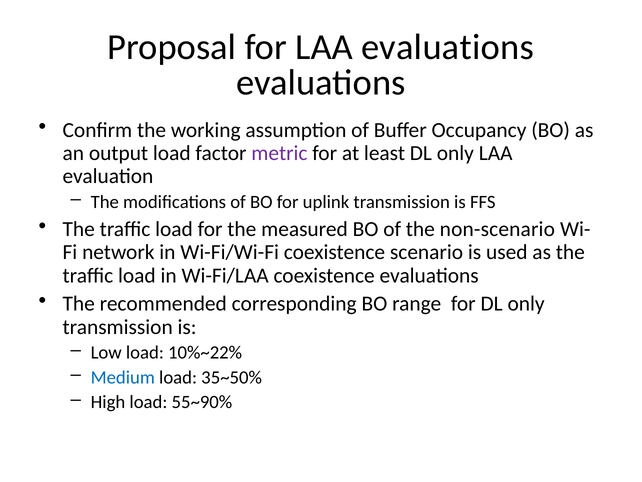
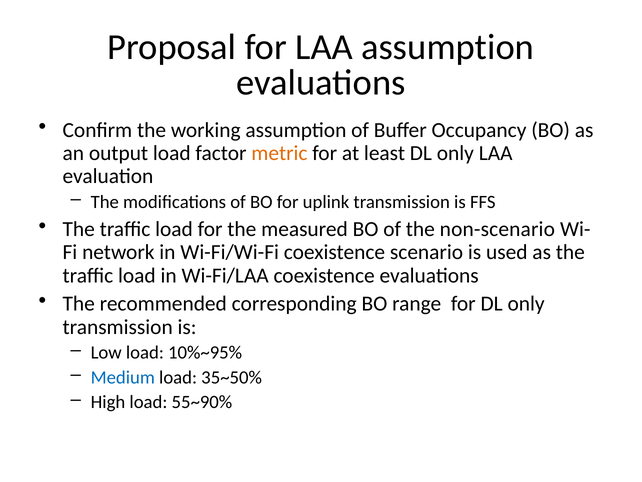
LAA evaluations: evaluations -> assumption (448, 47)
metric colour: purple -> orange (279, 153)
10%~22%: 10%~22% -> 10%~95% (205, 352)
